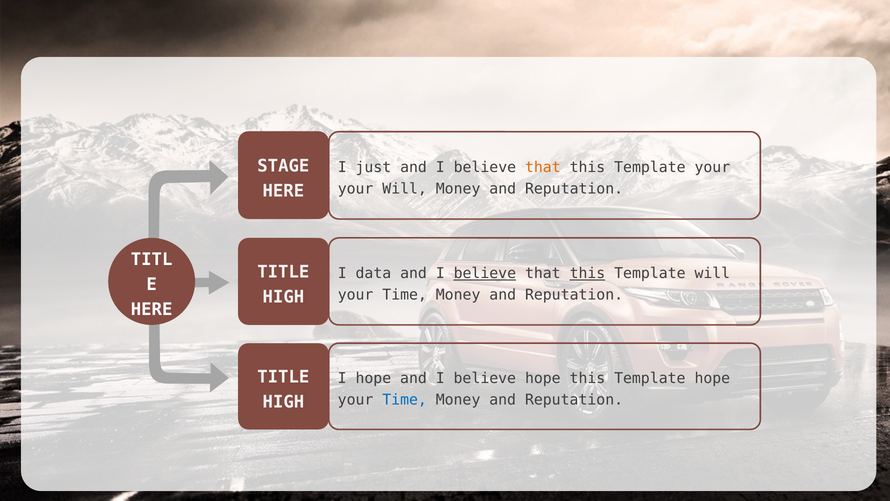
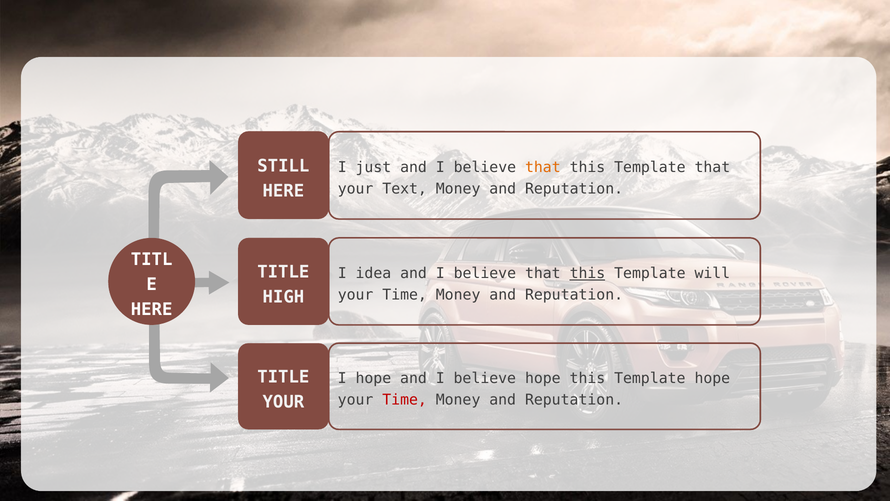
STAGE: STAGE -> STILL (283, 166)
Template your: your -> that (712, 167)
your Will: Will -> Text (405, 189)
data: data -> idea (373, 273)
believe underline: present -> none (485, 273)
Time colour: blue -> red (405, 399)
HIGH: HIGH -> YOUR (283, 402)
